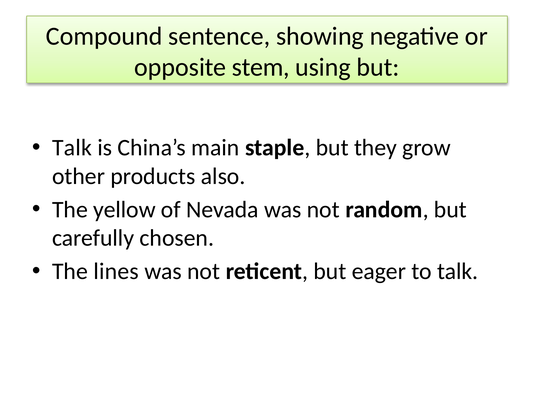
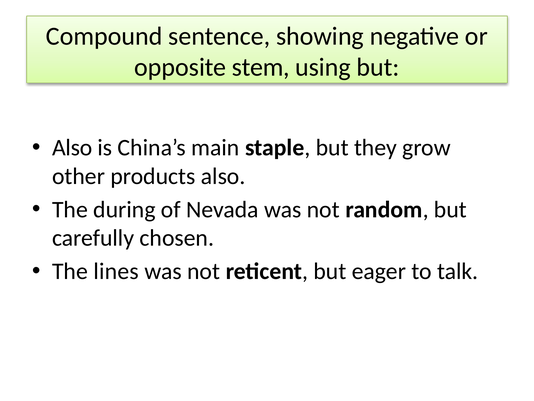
Talk: Talk -> Also (72, 148)
yellow: yellow -> during (124, 209)
